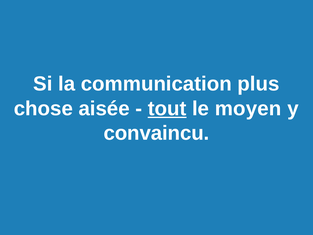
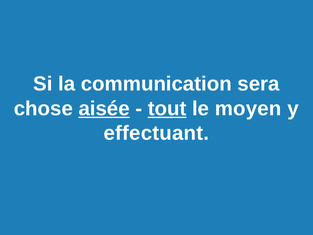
plus: plus -> sera (258, 84)
aisée underline: none -> present (104, 108)
convaincu: convaincu -> effectuant (156, 133)
